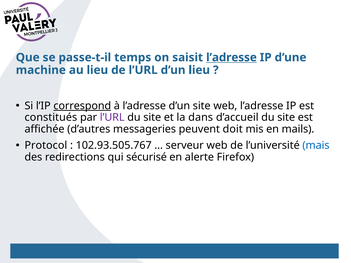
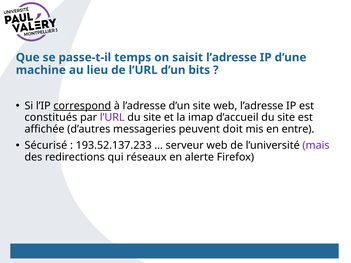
l’adresse underline: present -> none (231, 58)
d’un lieu: lieu -> bits (199, 70)
dans: dans -> imap (201, 118)
mails: mails -> entre (298, 129)
Protocol: Protocol -> Sécurisé (46, 146)
102.93.505.767: 102.93.505.767 -> 193.52.137.233 (114, 146)
mais colour: blue -> purple (316, 146)
sécurisé: sécurisé -> réseaux (146, 157)
